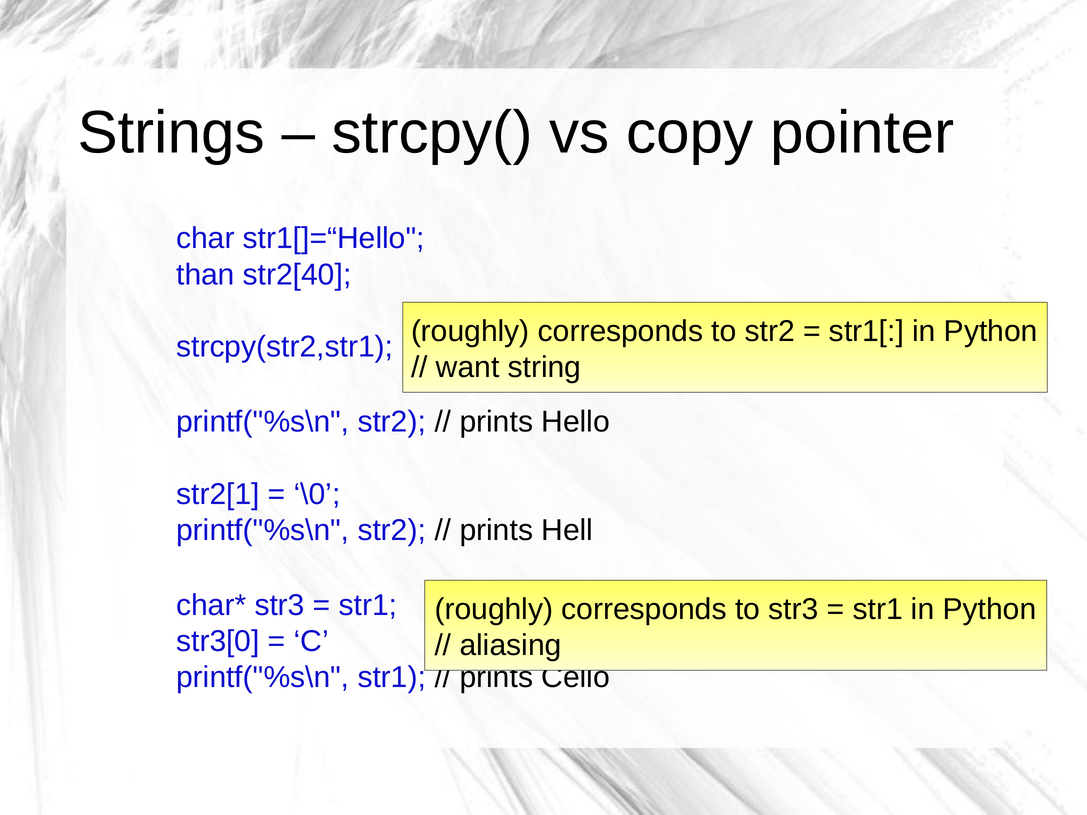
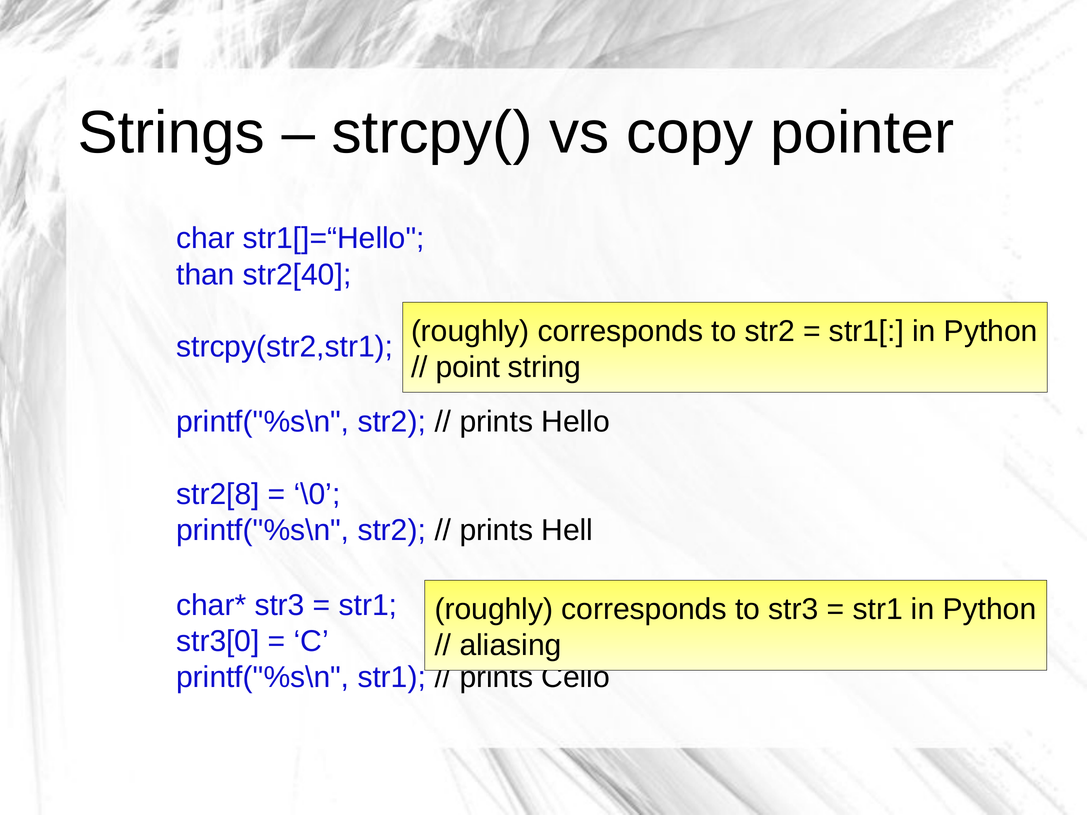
want: want -> point (468, 367)
str2[1: str2[1 -> str2[8 (218, 494)
